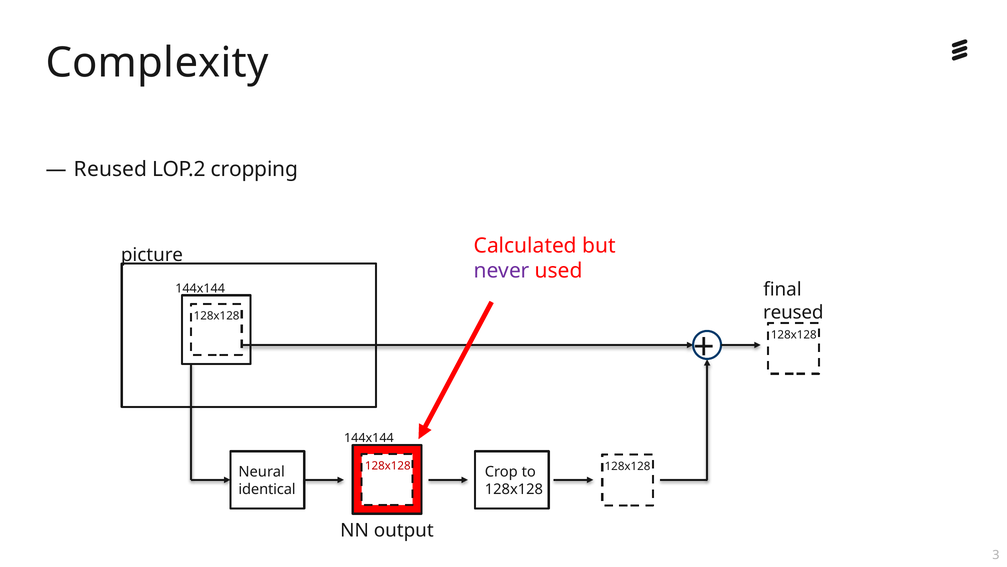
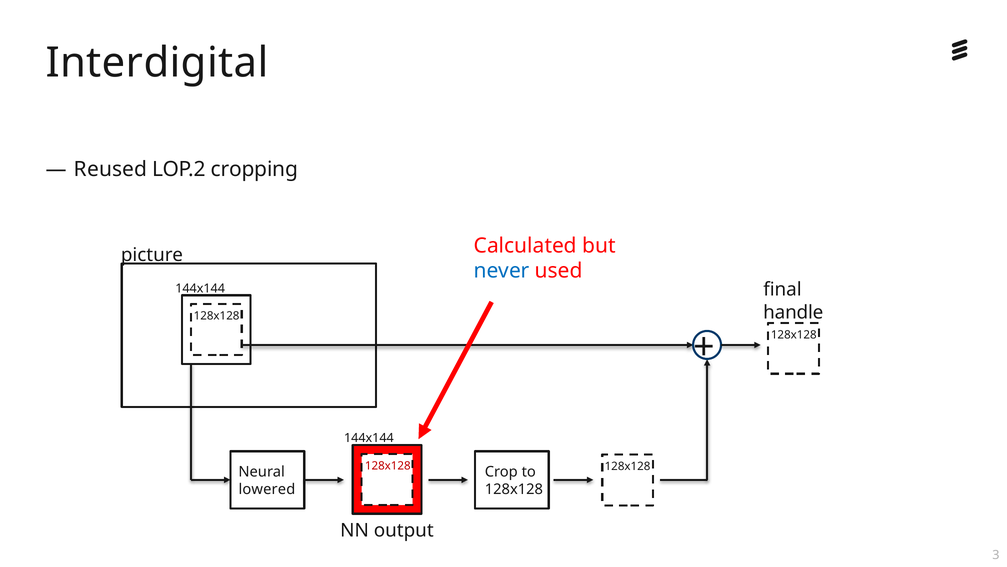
Complexity: Complexity -> Interdigital (157, 63)
never colour: purple -> blue (502, 271)
reused: reused -> handle (793, 312)
identical: identical -> lowered (267, 489)
